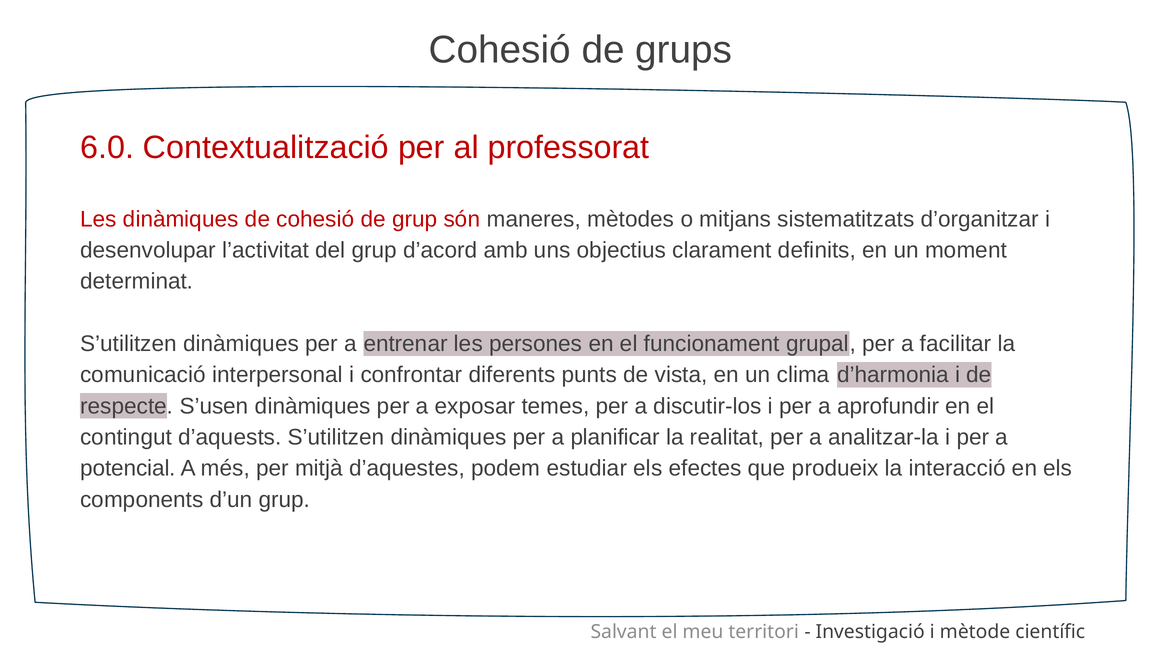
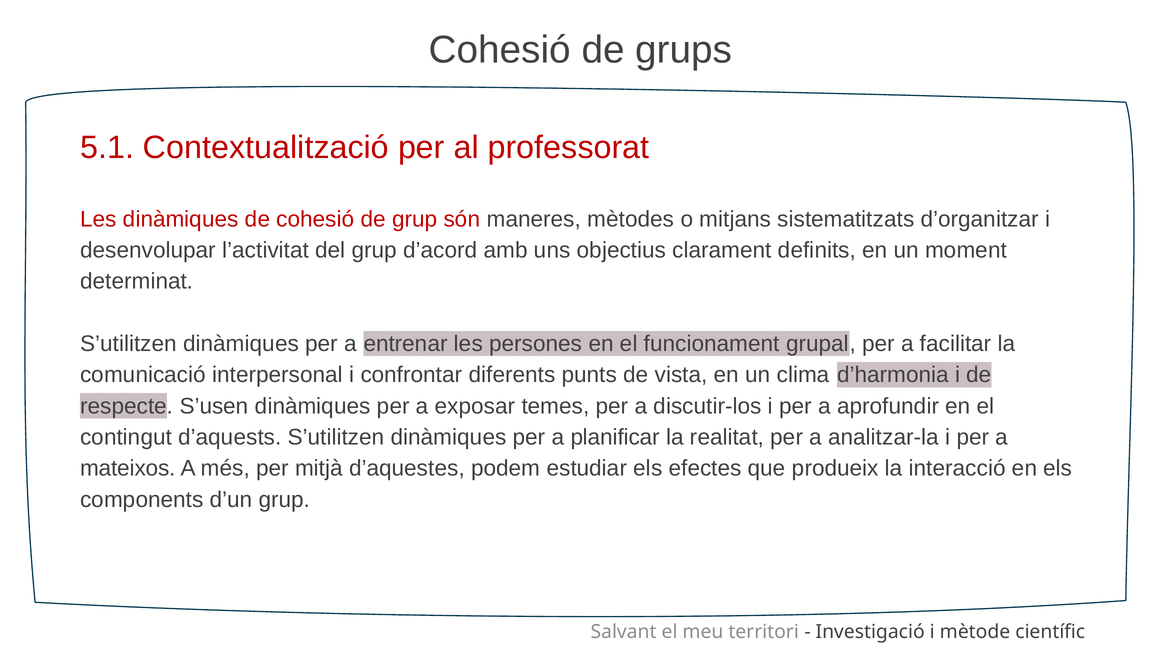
6.0: 6.0 -> 5.1 (107, 148)
potencial: potencial -> mateixos (128, 468)
